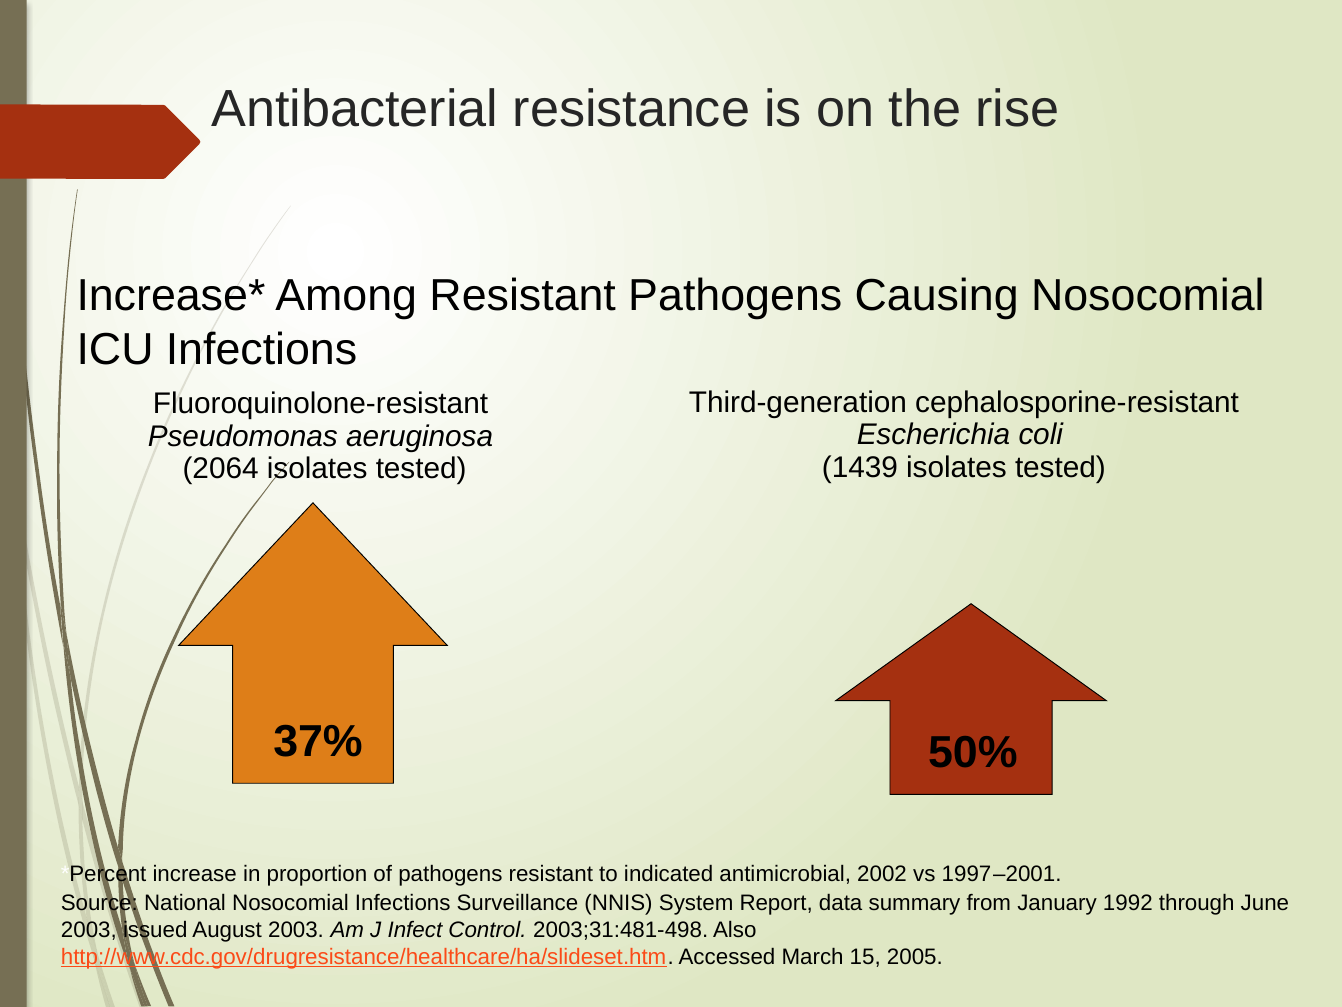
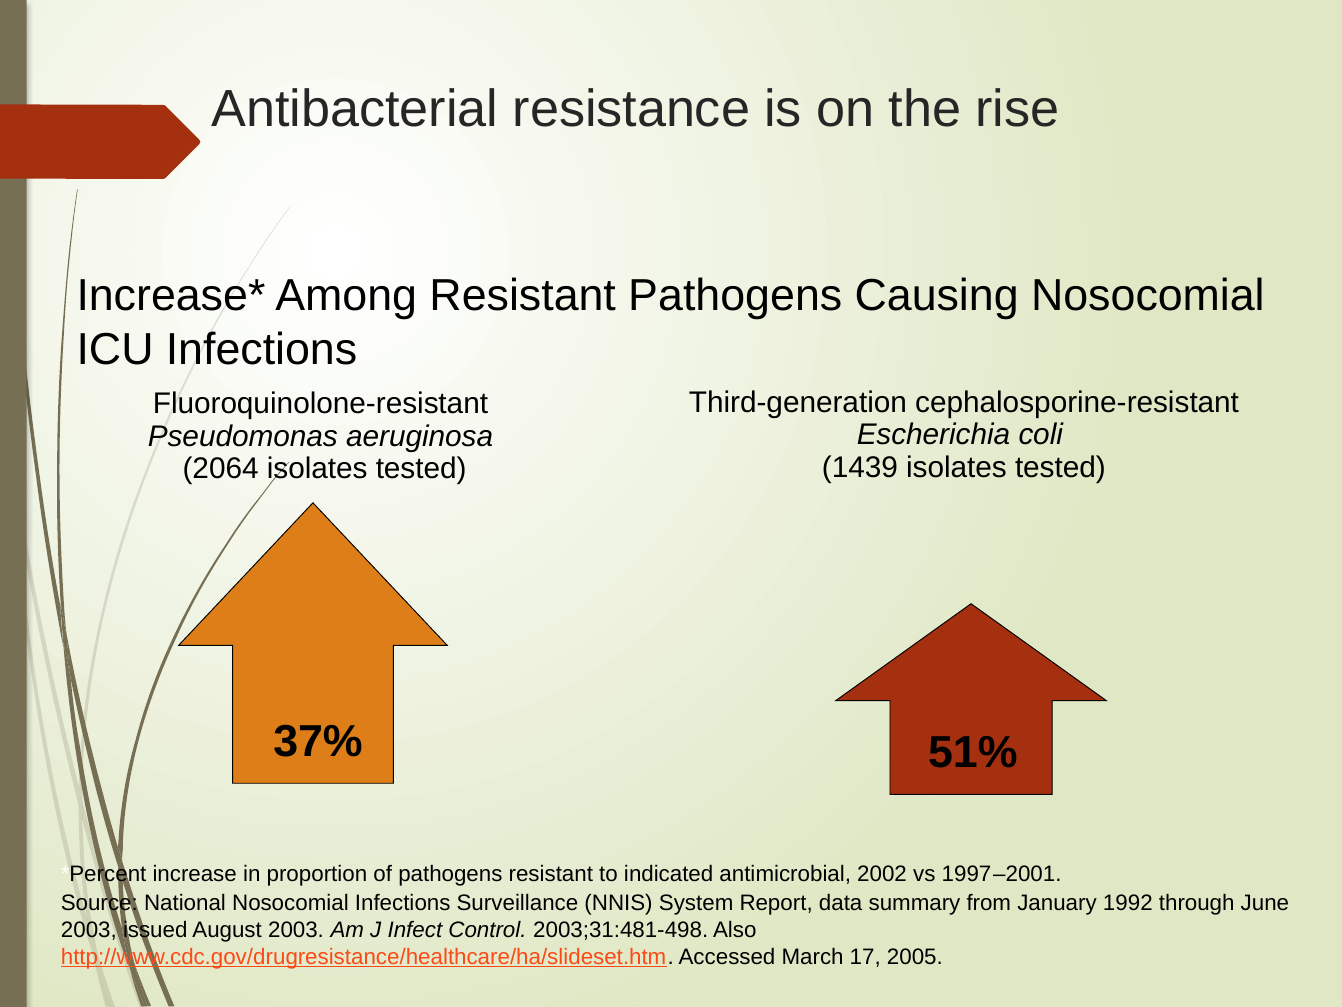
50%: 50% -> 51% (973, 752)
15: 15 -> 17 (865, 956)
